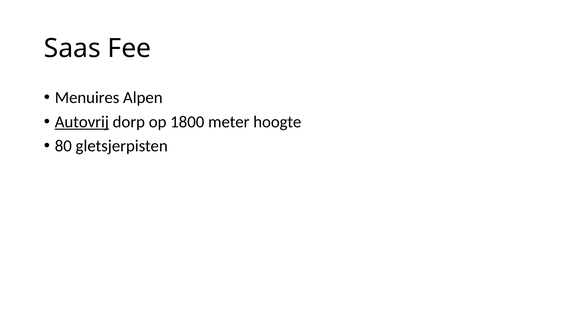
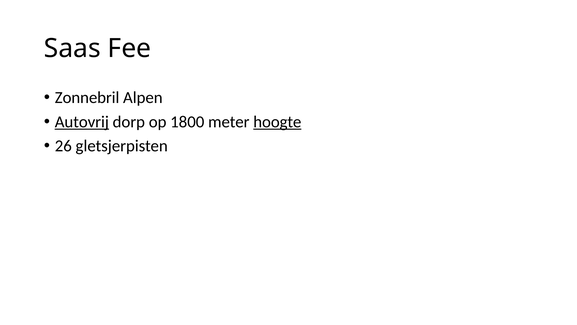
Menuires: Menuires -> Zonnebril (87, 98)
hoogte underline: none -> present (277, 122)
80: 80 -> 26 (63, 146)
